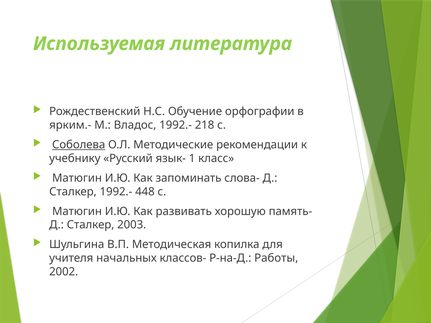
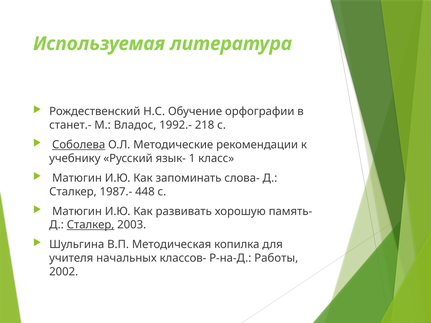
ярким.-: ярким.- -> станет.- (70, 125)
Сталкер 1992.-: 1992.- -> 1987.- (116, 192)
Сталкер underline: none -> present (91, 225)
